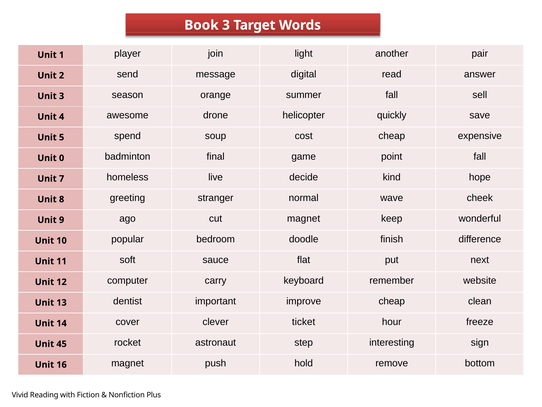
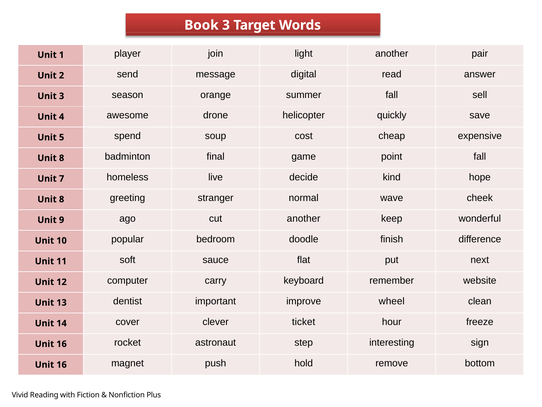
0: 0 -> 8 (62, 158)
cut magnet: magnet -> another (304, 218)
improve cheap: cheap -> wheel (392, 301)
45: 45 -> 16 (62, 344)
